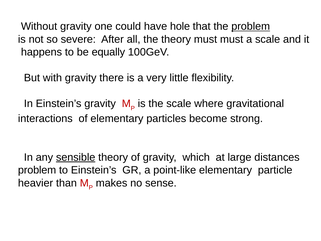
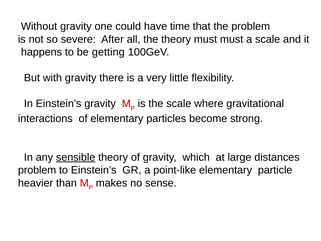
hole: hole -> time (180, 26)
problem underline: present -> none (251, 26)
equally: equally -> getting (108, 52)
